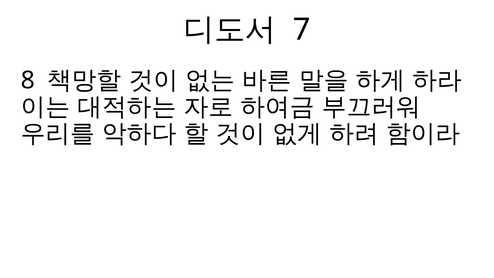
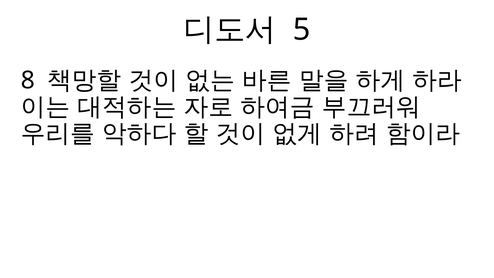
7: 7 -> 5 (302, 30)
